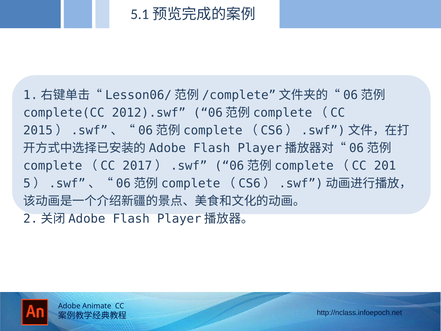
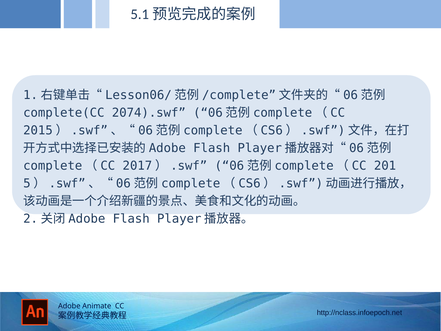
2012).swf: 2012).swf -> 2074).swf (149, 113)
